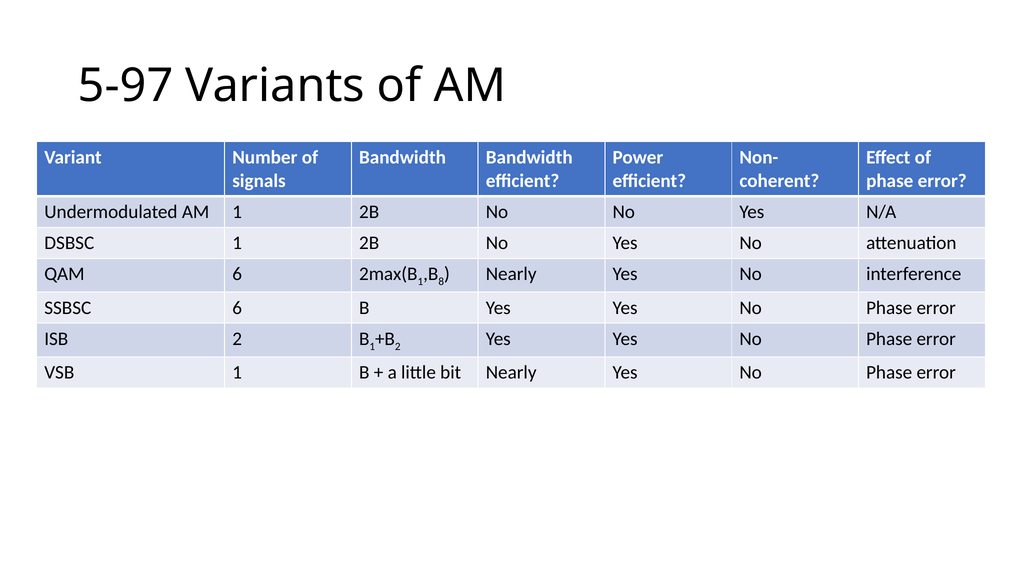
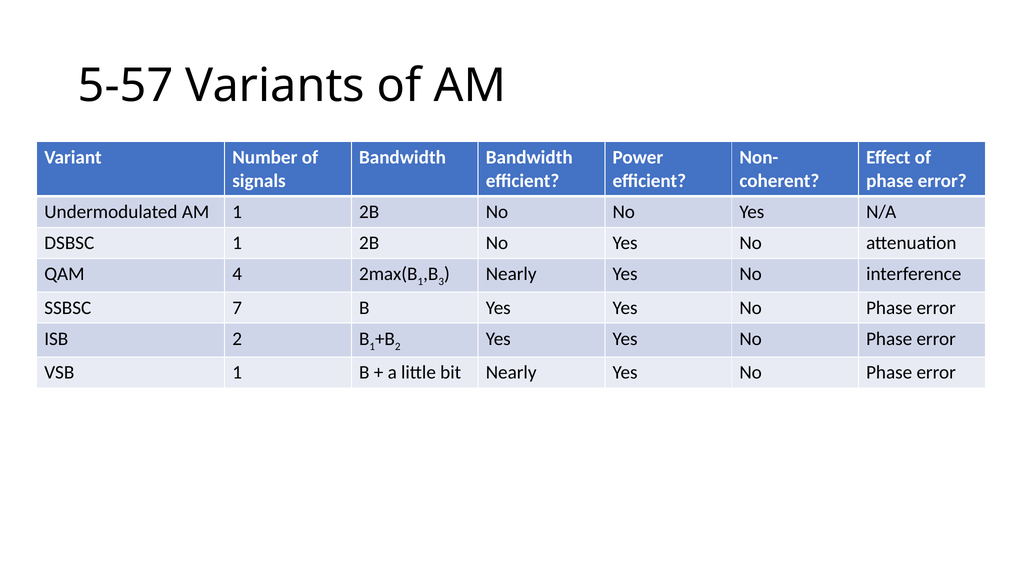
5-97: 5-97 -> 5-57 (126, 86)
QAM 6: 6 -> 4 (237, 274)
8: 8 -> 3 (441, 282)
SSBSC 6: 6 -> 7 (237, 308)
